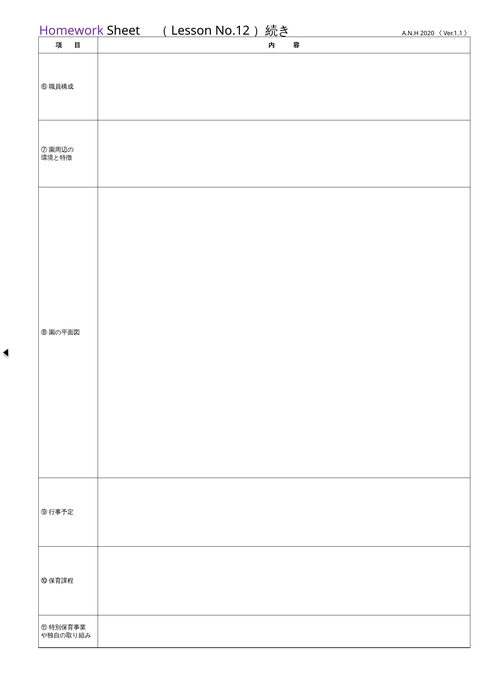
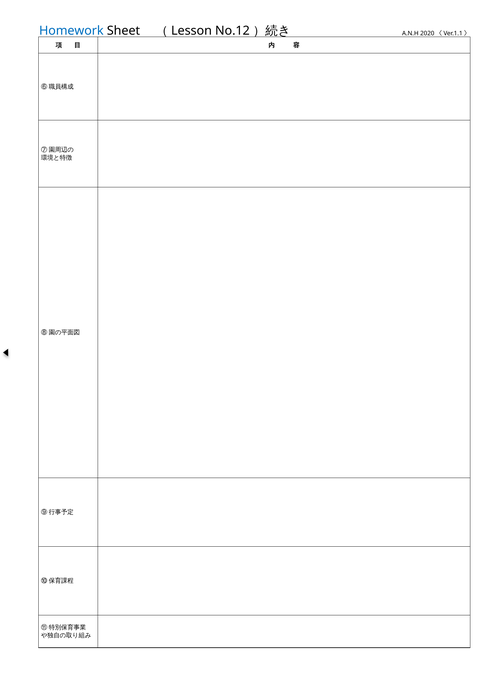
Homework colour: purple -> blue (71, 31)
